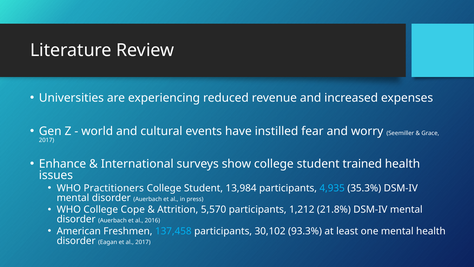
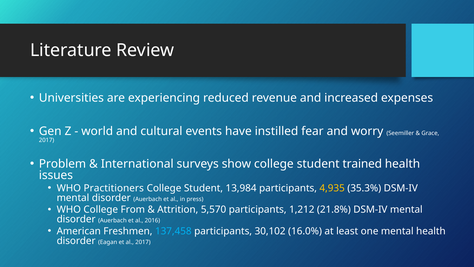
Enhance: Enhance -> Problem (62, 164)
4,935 colour: light blue -> yellow (332, 188)
Cope: Cope -> From (133, 209)
93.3%: 93.3% -> 16.0% (305, 231)
